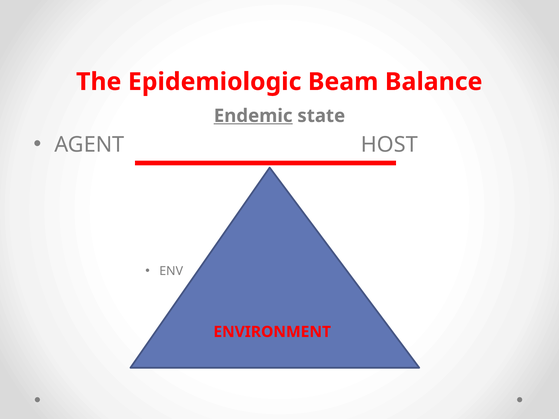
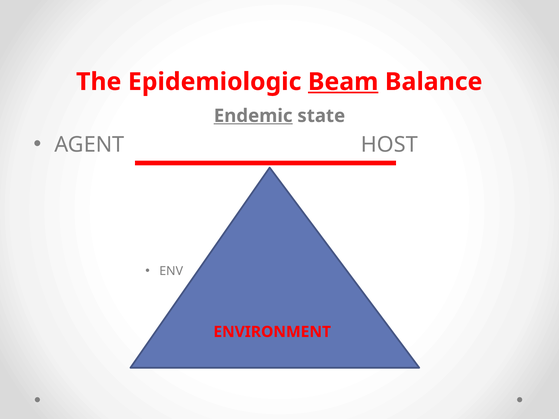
Beam underline: none -> present (343, 82)
